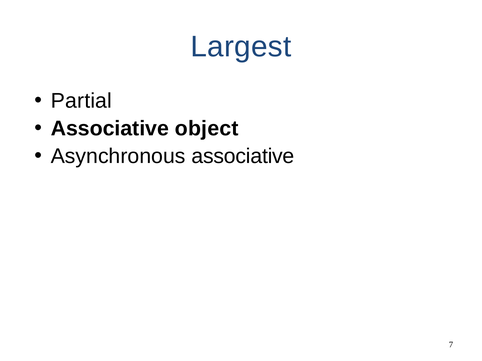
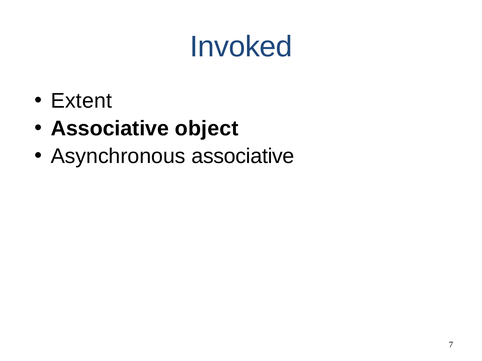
Largest: Largest -> Invoked (241, 47)
Partial: Partial -> Extent (81, 101)
